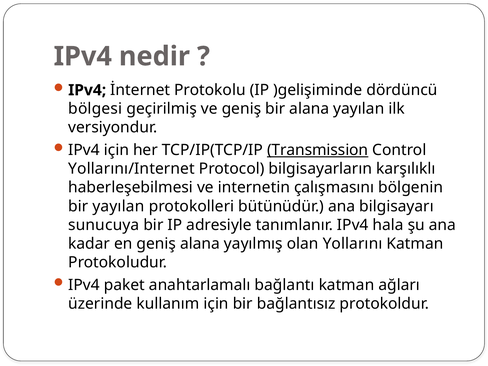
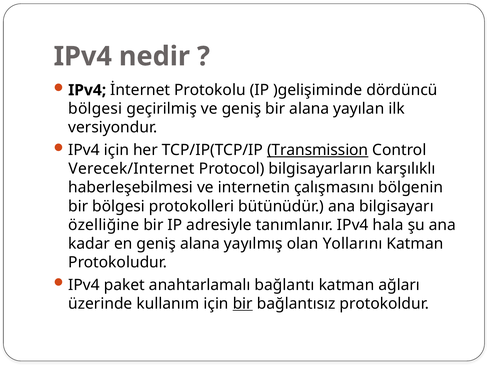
Yollarını/Internet: Yollarını/Internet -> Verecek/Internet (131, 169)
bir yayılan: yayılan -> bölgesi (119, 206)
sunucuya: sunucuya -> özelliğine (104, 225)
bir underline: none -> present (243, 304)
